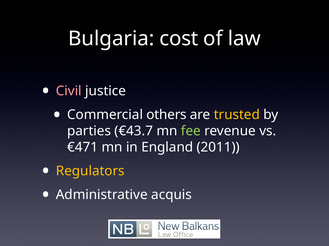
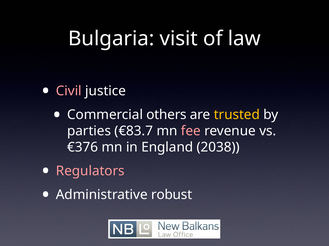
cost: cost -> visit (179, 39)
€43.7: €43.7 -> €83.7 (134, 131)
fee colour: light green -> pink (191, 131)
€471: €471 -> €376 (83, 148)
2011: 2011 -> 2038 (218, 148)
Regulators colour: yellow -> pink (90, 171)
acquis: acquis -> robust (172, 195)
